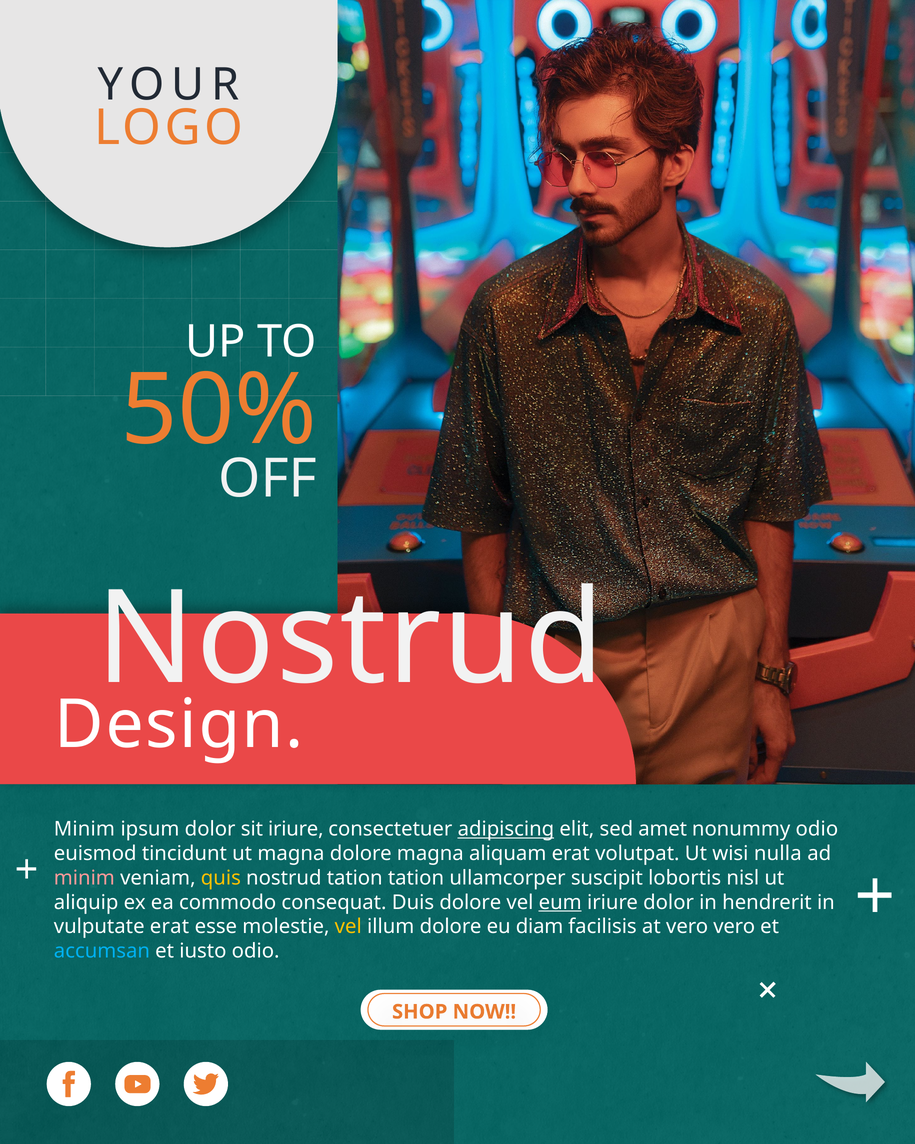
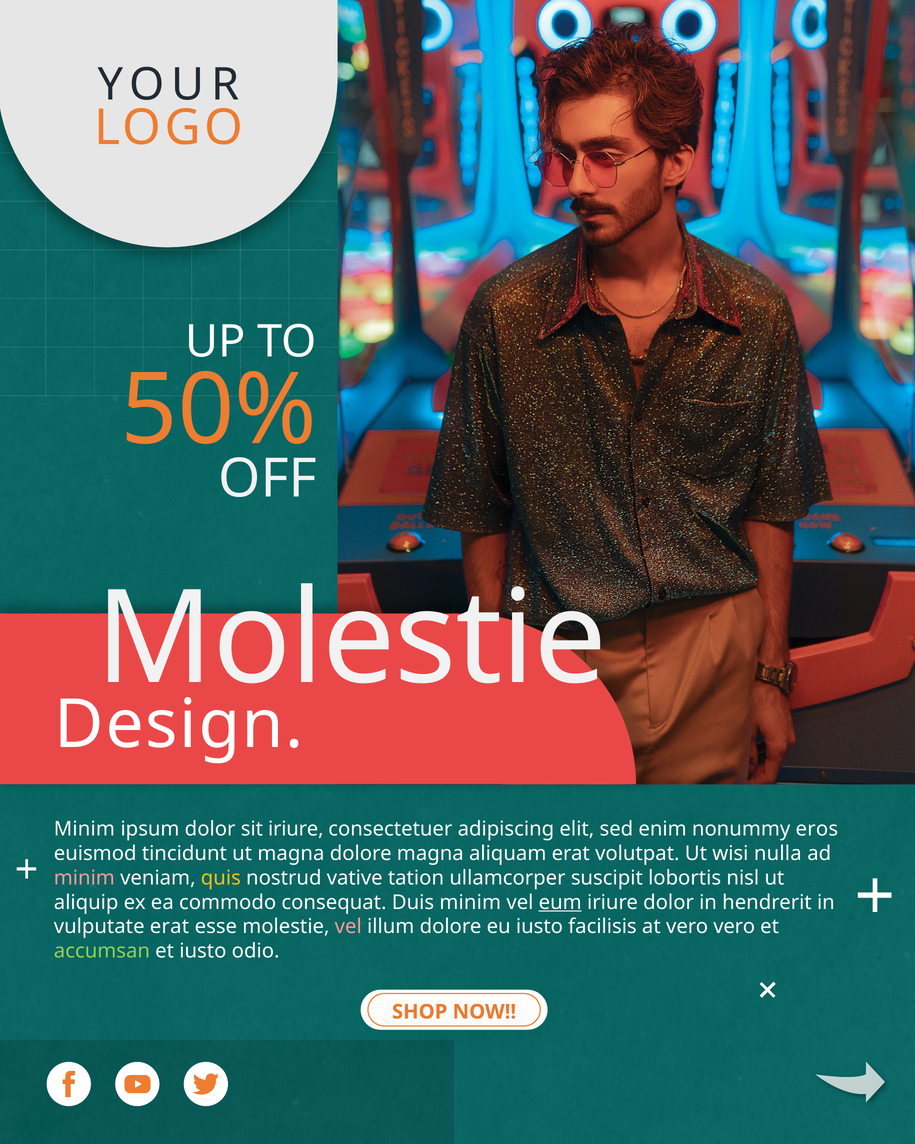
Nostrud: Nostrud -> Molestie (351, 639)
adipiscing underline: present -> none (506, 829)
amet: amet -> enim (663, 829)
nonummy odio: odio -> eros (817, 829)
nostrud tation: tation -> vative (355, 878)
Duis dolore: dolore -> minim (470, 902)
vel colour: yellow -> pink (348, 927)
eu diam: diam -> iusto (539, 927)
accumsan colour: light blue -> light green (102, 951)
